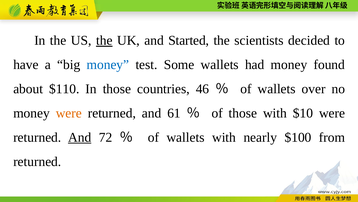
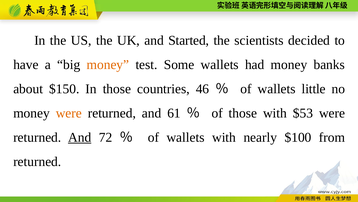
the underline: present -> none (104, 40)
money colour: blue -> orange (108, 64)
found: found -> banks (329, 64)
$110: $110 -> $150 (64, 89)
over: over -> little (314, 89)
$10: $10 -> $53 (303, 113)
